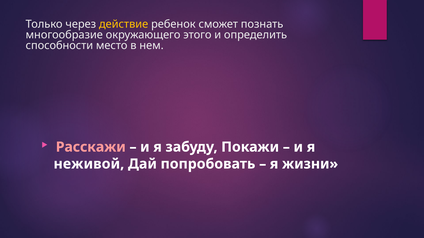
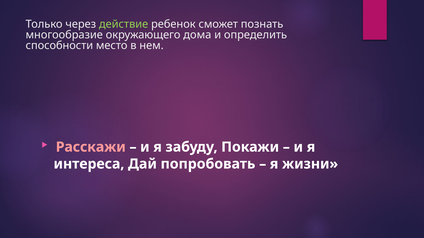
действие colour: yellow -> light green (124, 24)
этого: этого -> дома (197, 35)
неживой: неживой -> интереса (89, 164)
